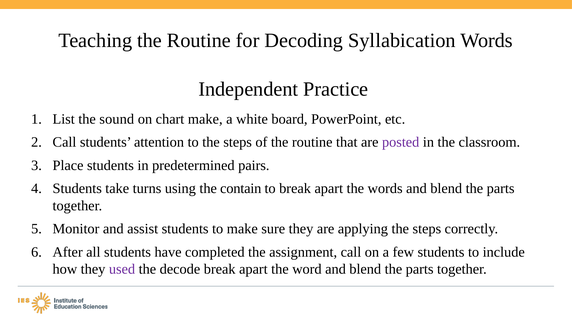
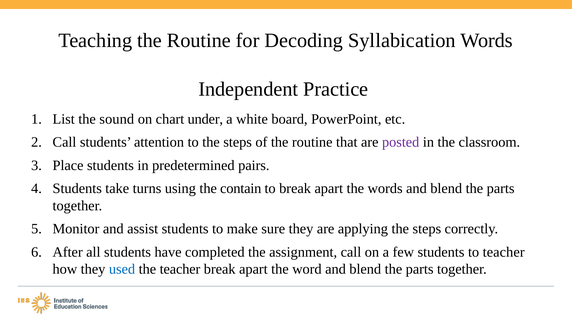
chart make: make -> under (205, 119)
to include: include -> teacher (504, 252)
used colour: purple -> blue (122, 269)
the decode: decode -> teacher (180, 269)
